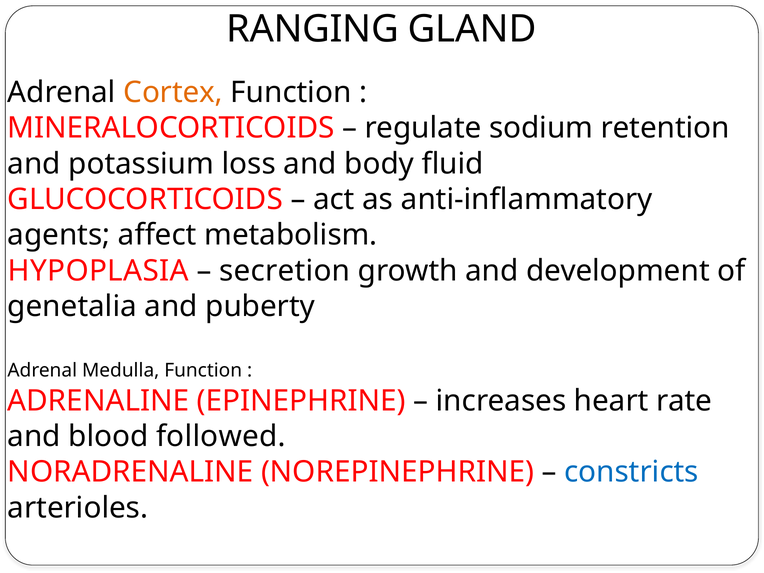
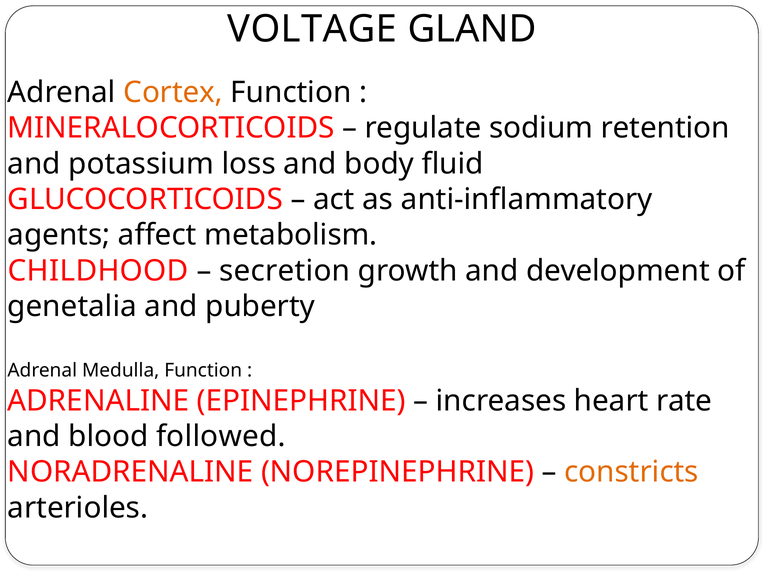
RANGING: RANGING -> VOLTAGE (312, 29)
HYPOPLASIA: HYPOPLASIA -> CHILDHOOD (98, 271)
constricts colour: blue -> orange (631, 472)
